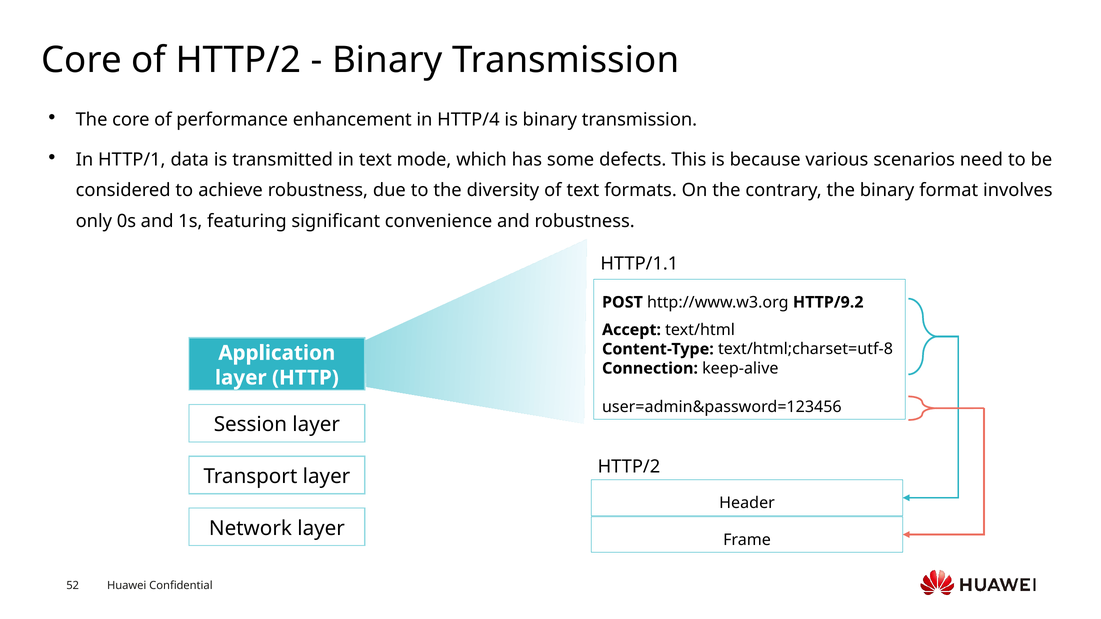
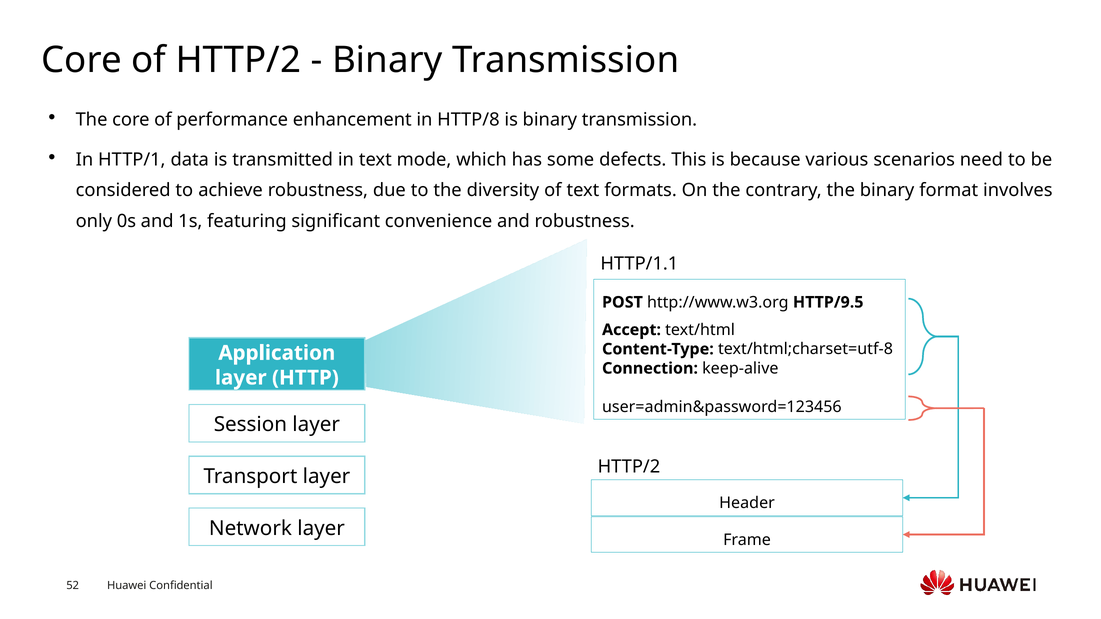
HTTP/4: HTTP/4 -> HTTP/8 (468, 120)
HTTP/9.2: HTTP/9.2 -> HTTP/9.5 (828, 302)
